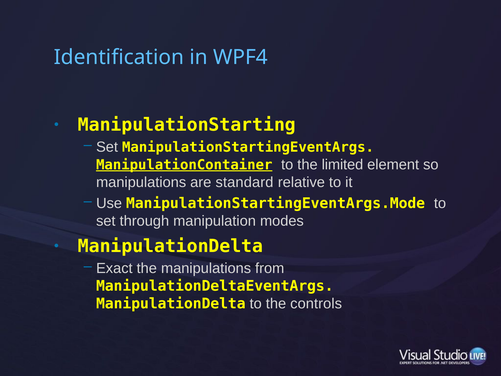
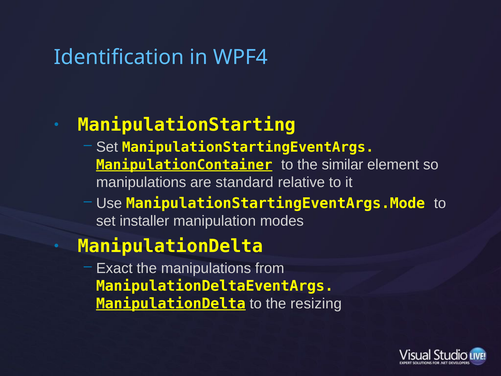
limited: limited -> similar (342, 165)
through: through -> installer (144, 221)
ManipulationDelta underline: none -> present (171, 303)
controls: controls -> resizing (316, 303)
